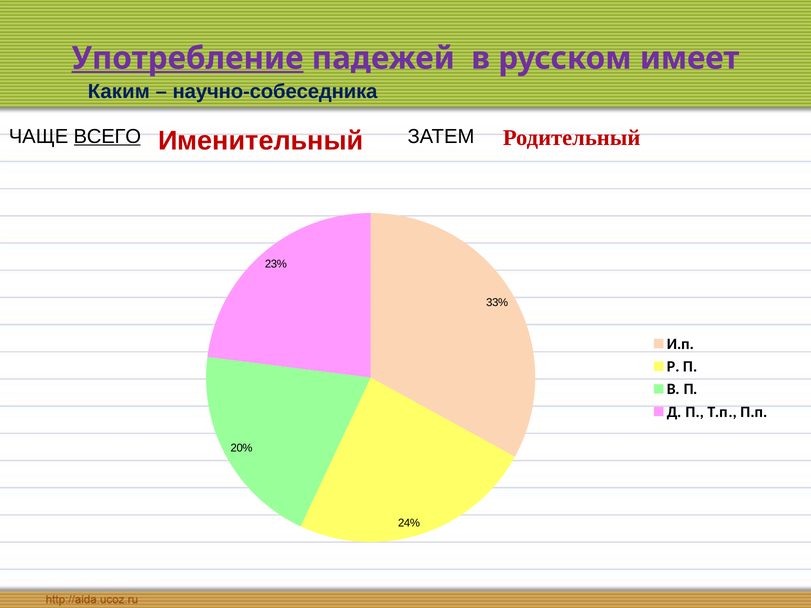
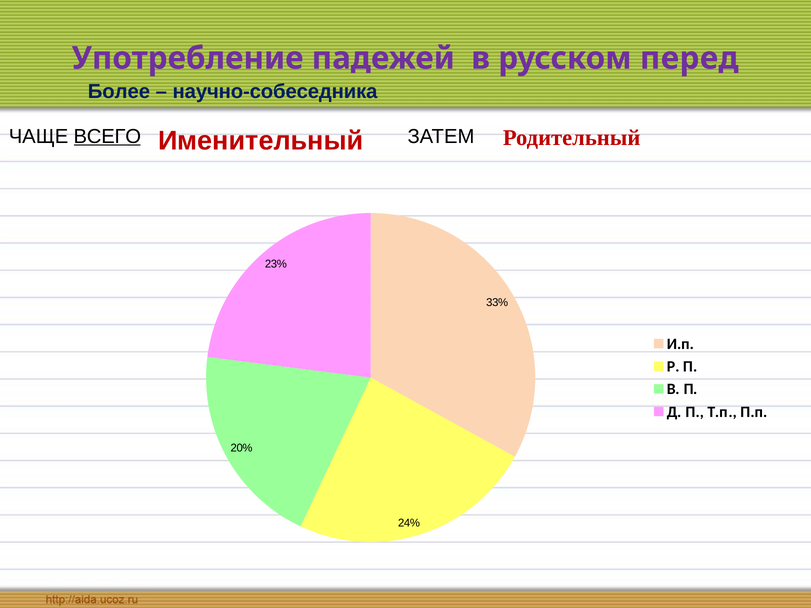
Употребление underline: present -> none (188, 58)
имеет: имеет -> перед (689, 58)
Каким: Каким -> Более (119, 92)
